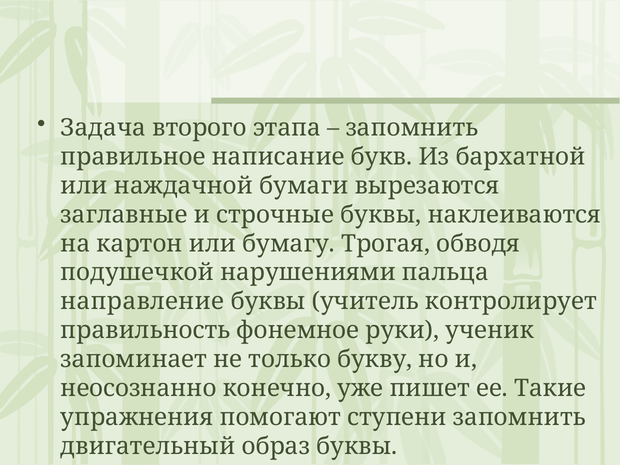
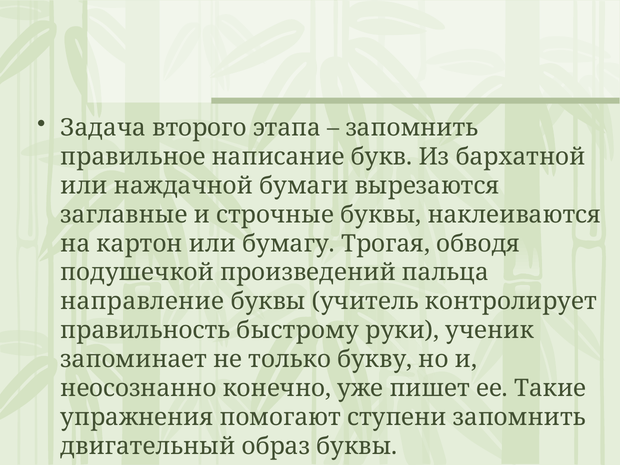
нарушениями: нарушениями -> произведений (308, 273)
фонемное: фонемное -> быстрому (298, 330)
